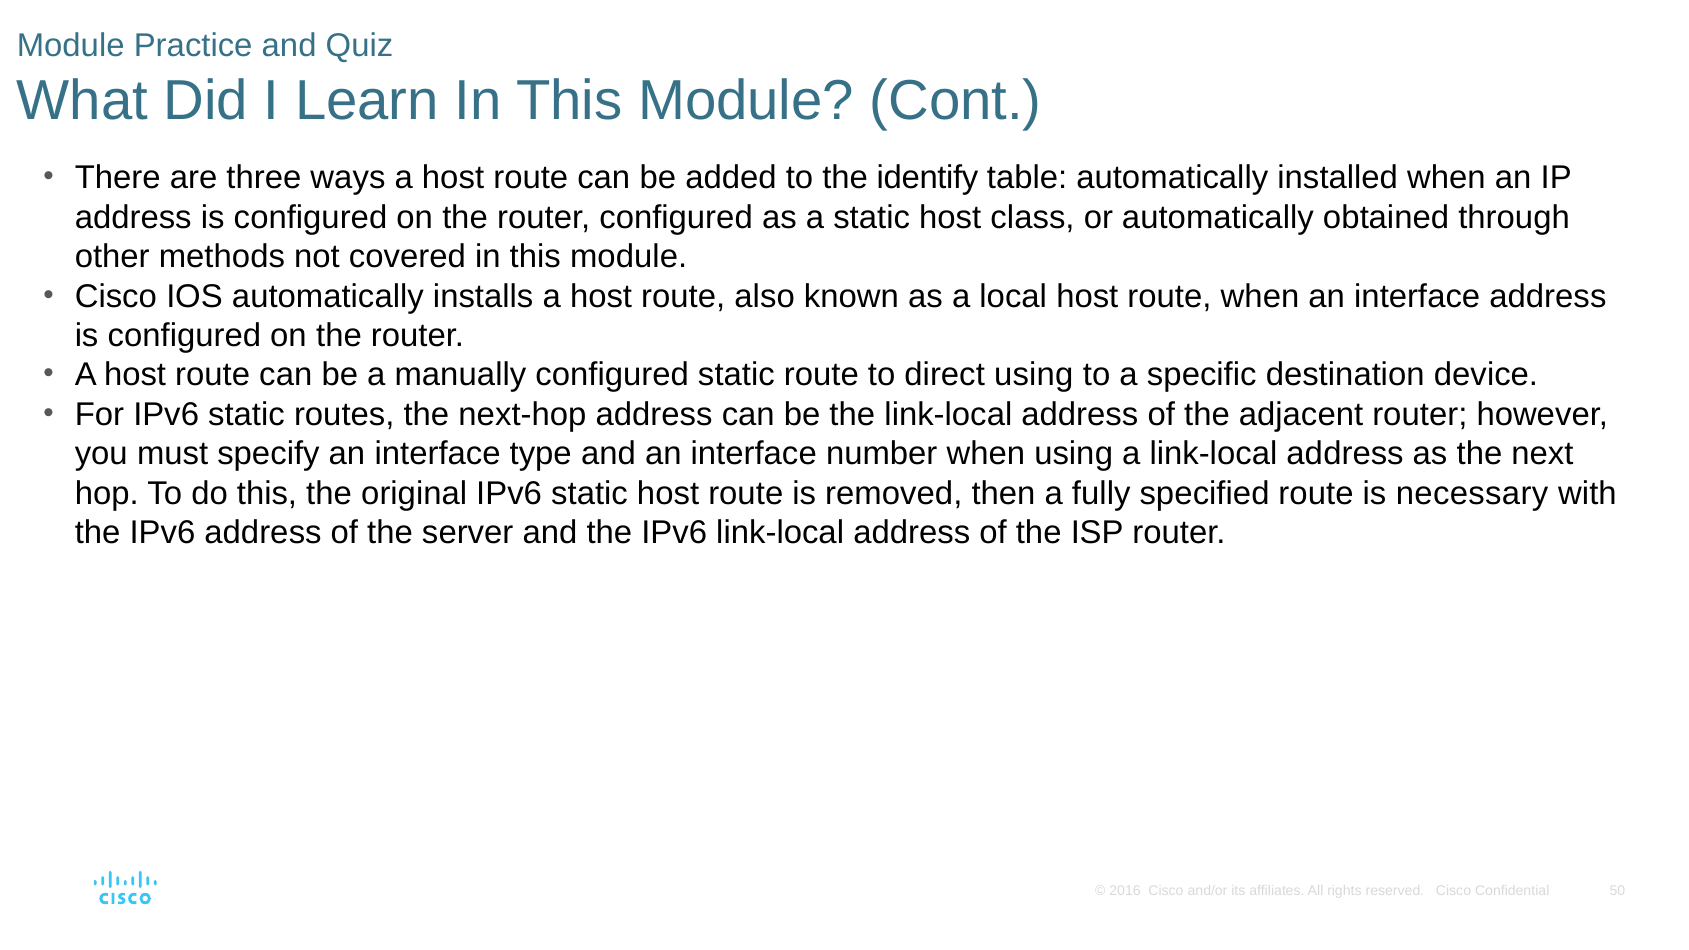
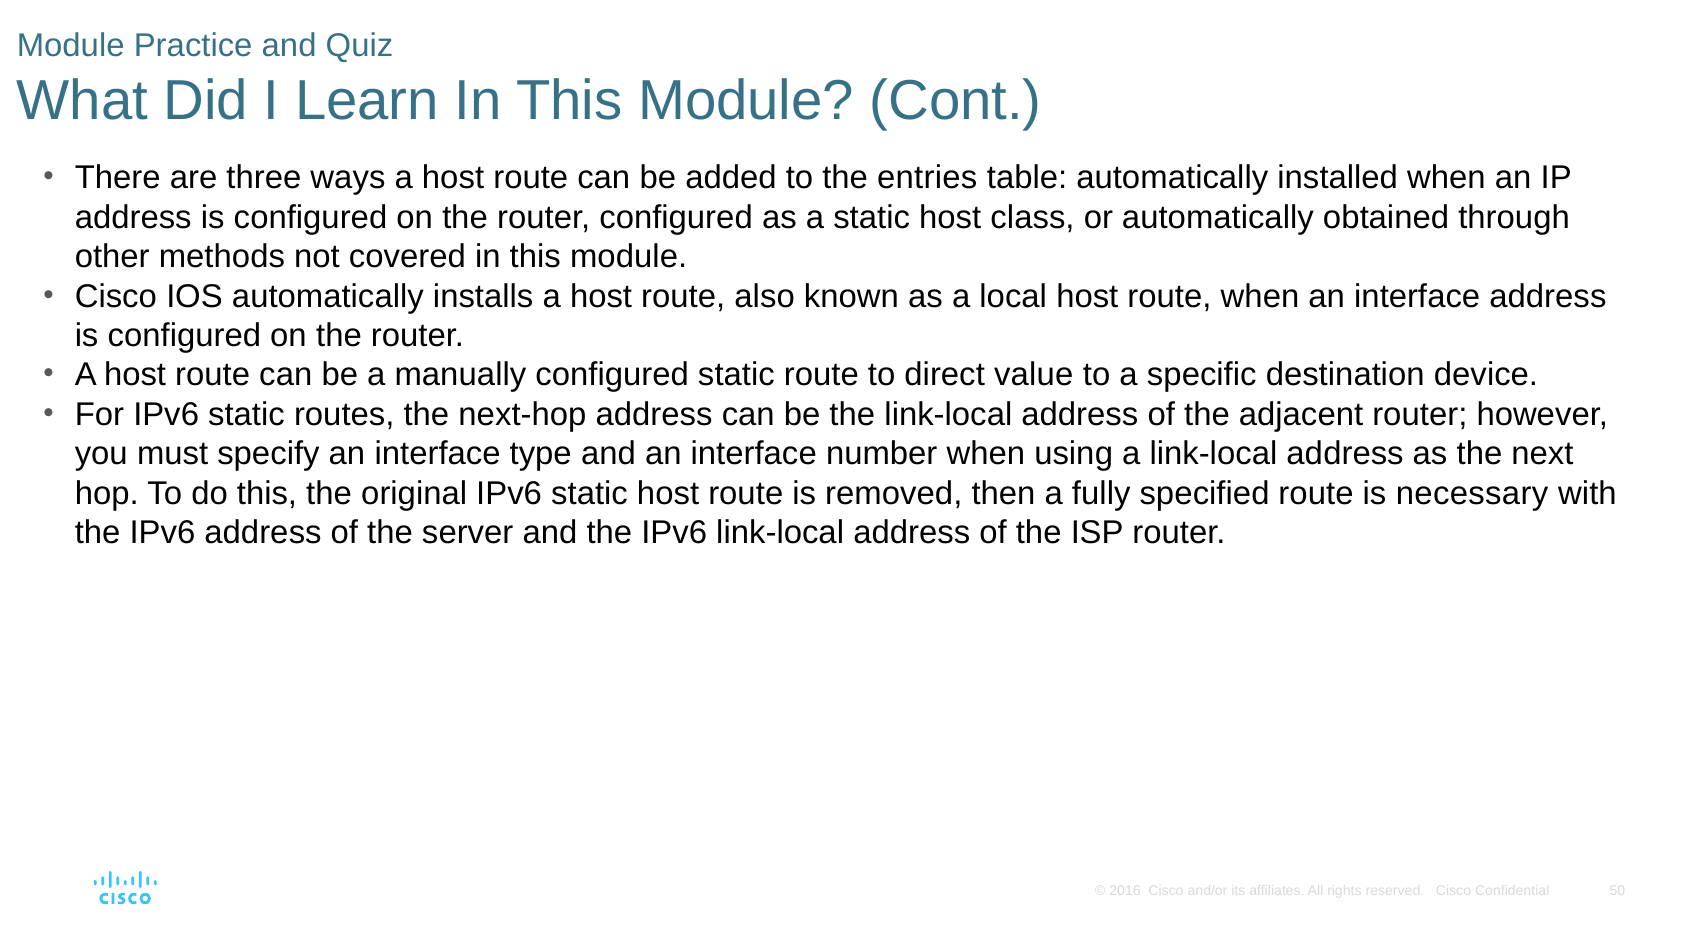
identify: identify -> entries (927, 178)
direct using: using -> value (1034, 375)
